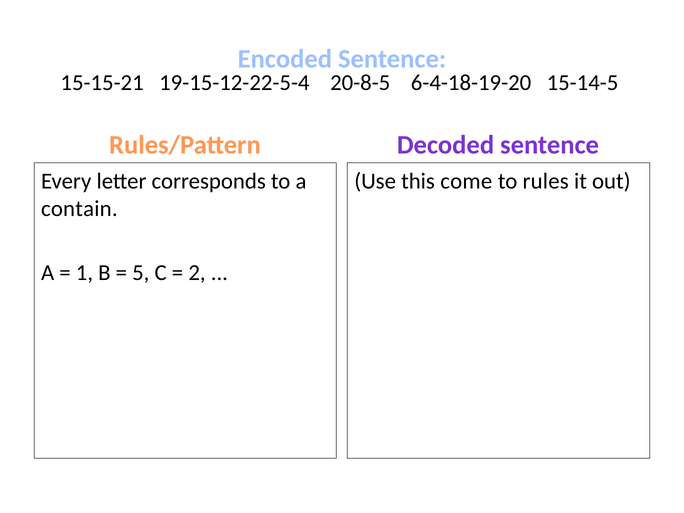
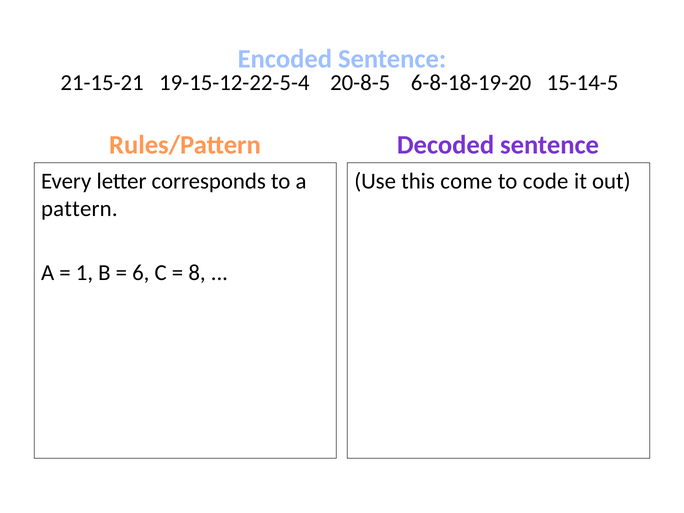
15-15-21: 15-15-21 -> 21-15-21 (102, 83)
6-4-18-19-20: 6-4-18-19-20 -> 6-8-18-19-20 (471, 83)
rules: rules -> code (546, 181)
contain: contain -> pattern (79, 209)
5: 5 -> 6 (141, 273)
2: 2 -> 8 (197, 273)
